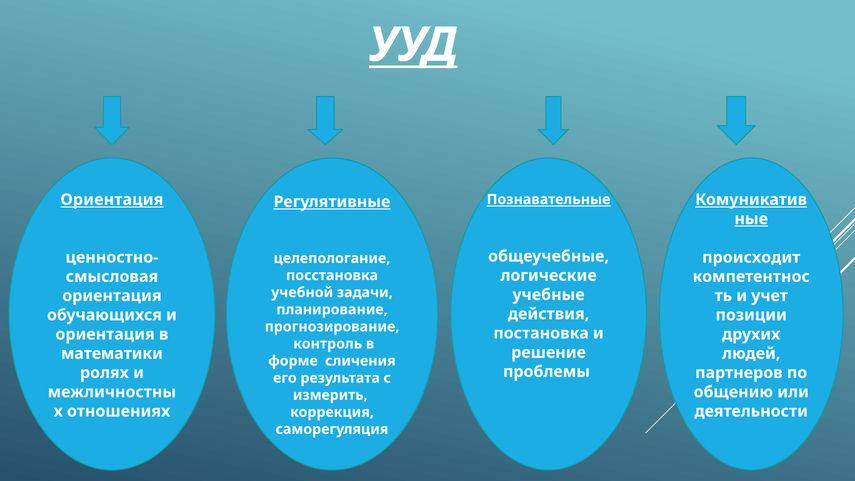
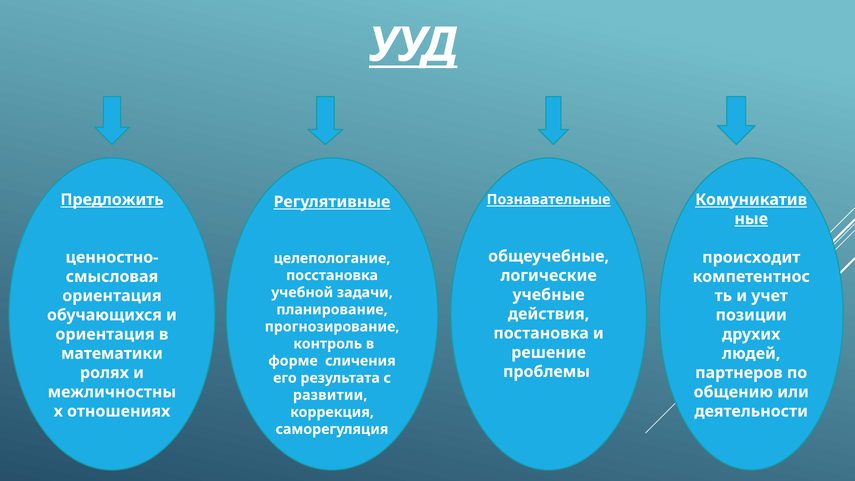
Ориентация: Ориентация -> Предложить (112, 200)
измерить: измерить -> развитии (330, 395)
